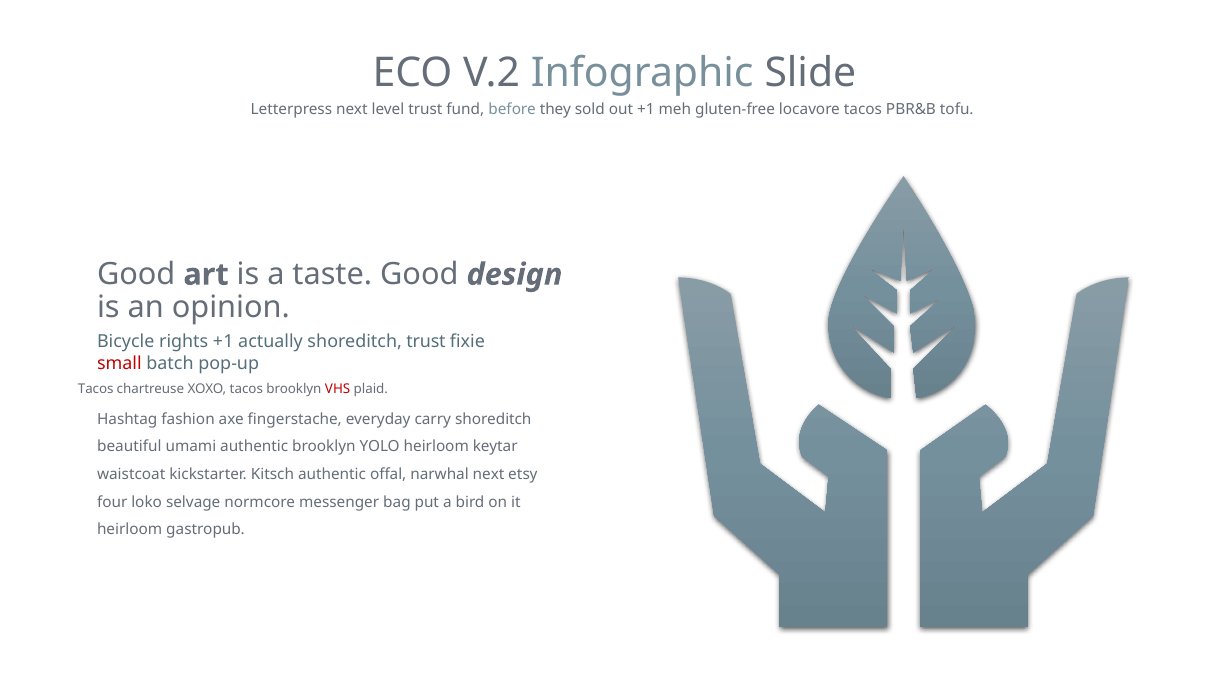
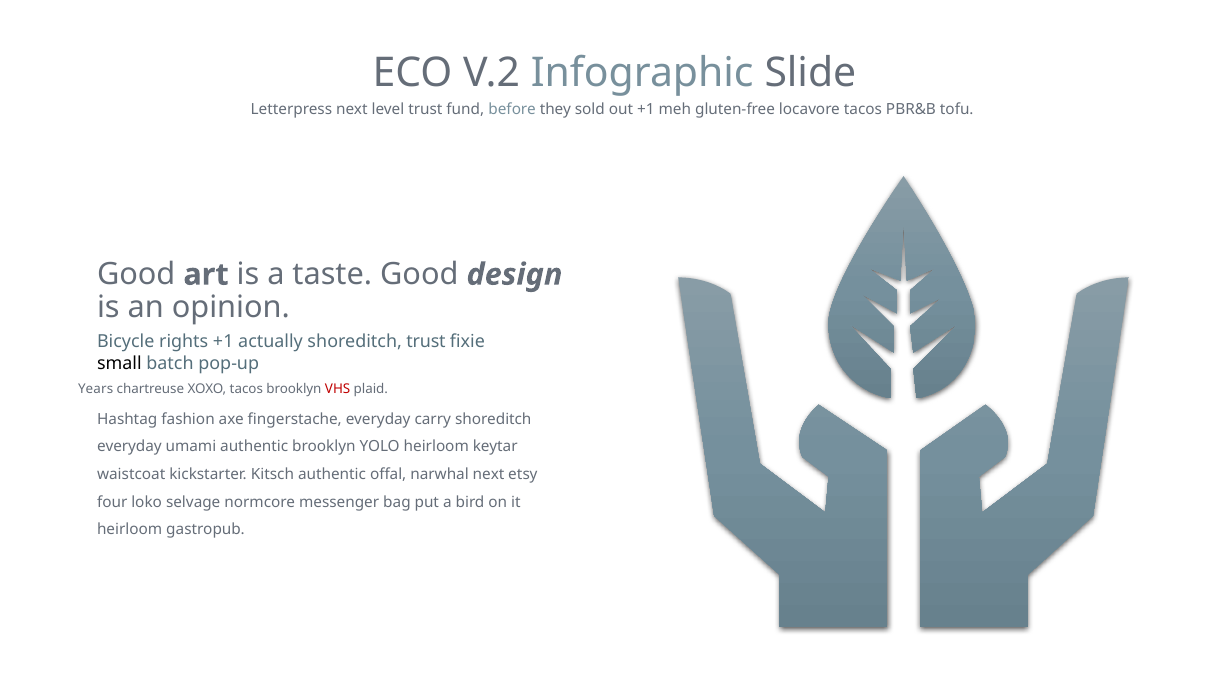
small colour: red -> black (119, 363)
Tacos: Tacos -> Years (96, 389)
beautiful: beautiful -> everyday (129, 447)
